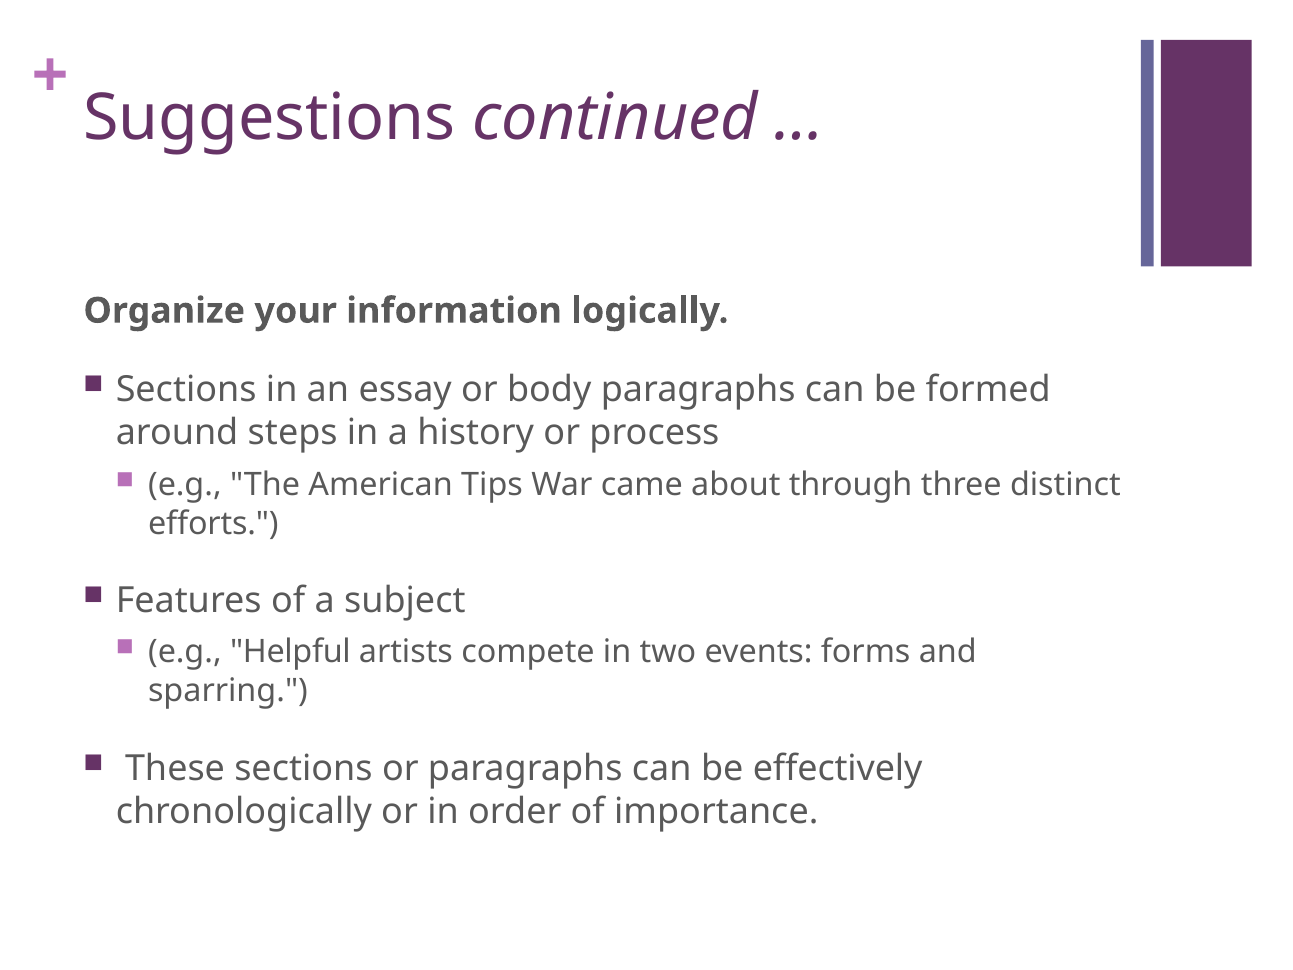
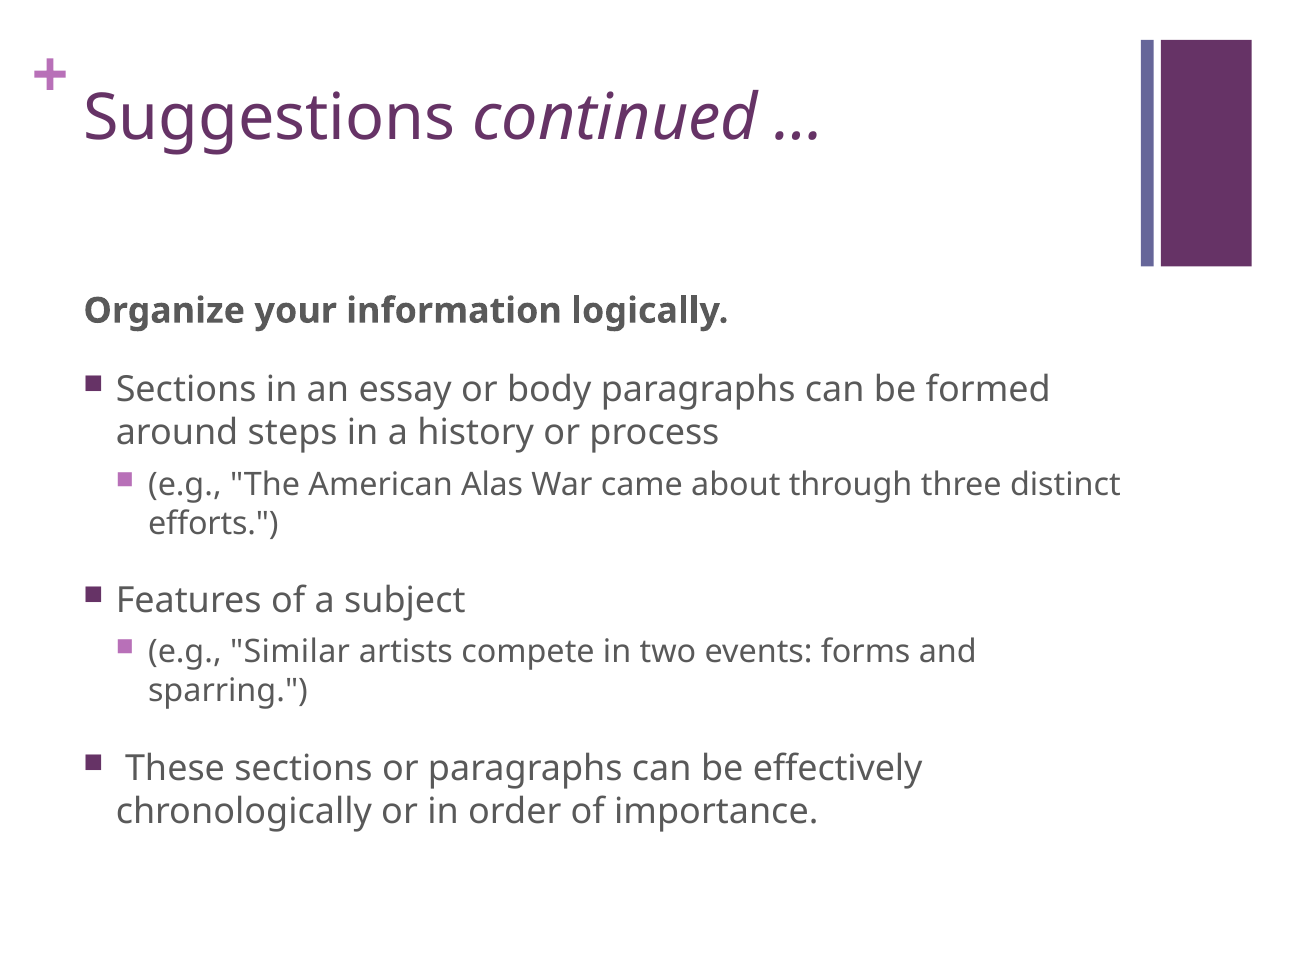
Tips: Tips -> Alas (492, 484)
Helpful: Helpful -> Similar (290, 652)
